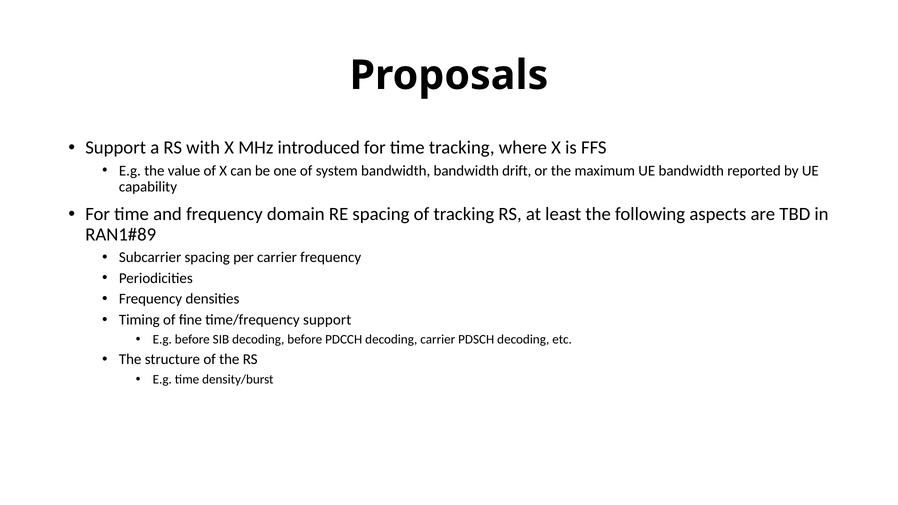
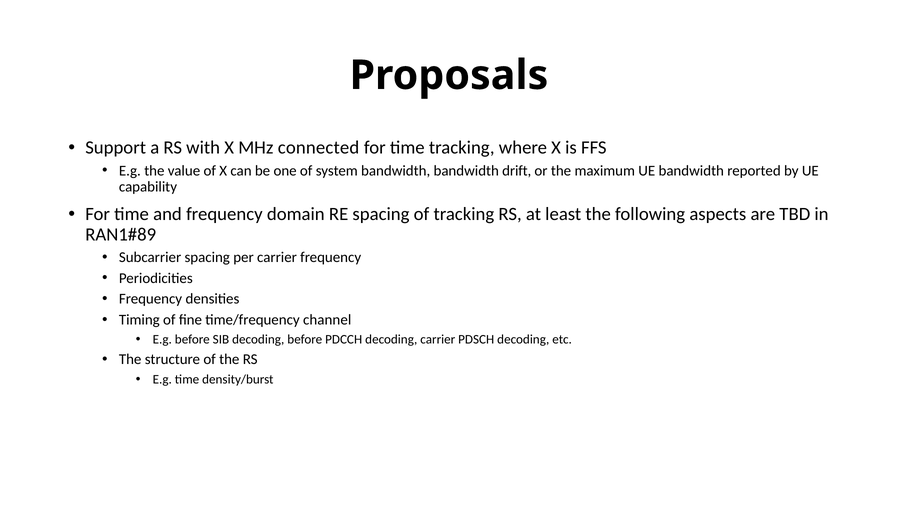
introduced: introduced -> connected (319, 148)
time/frequency support: support -> channel (327, 320)
